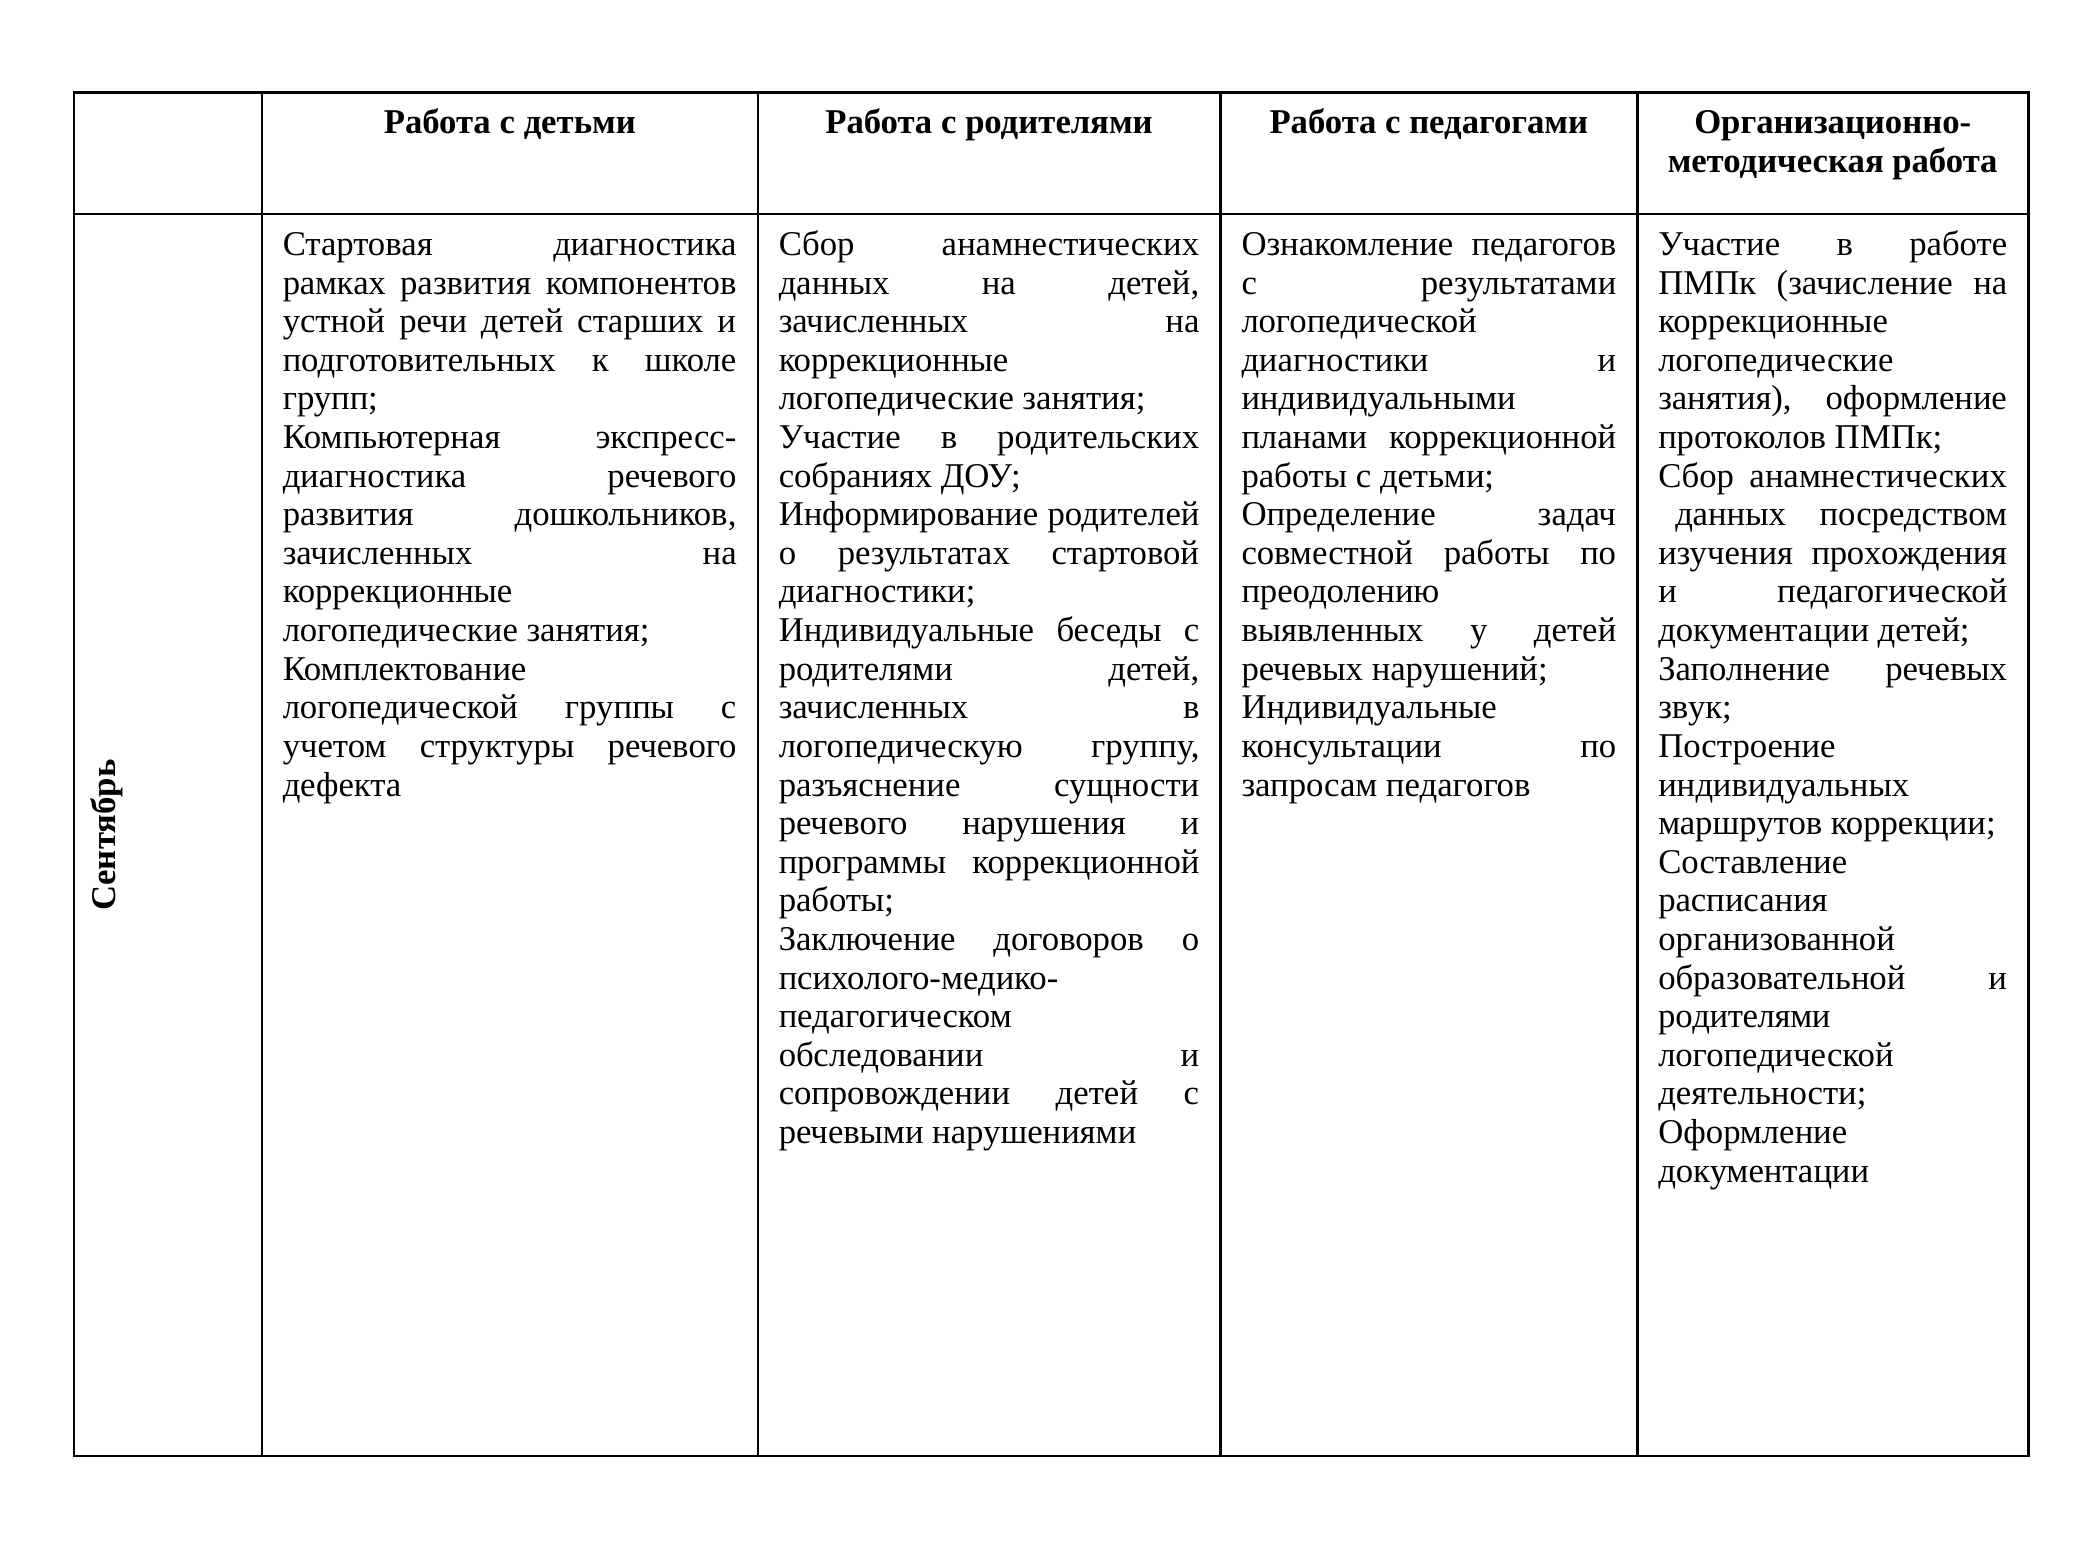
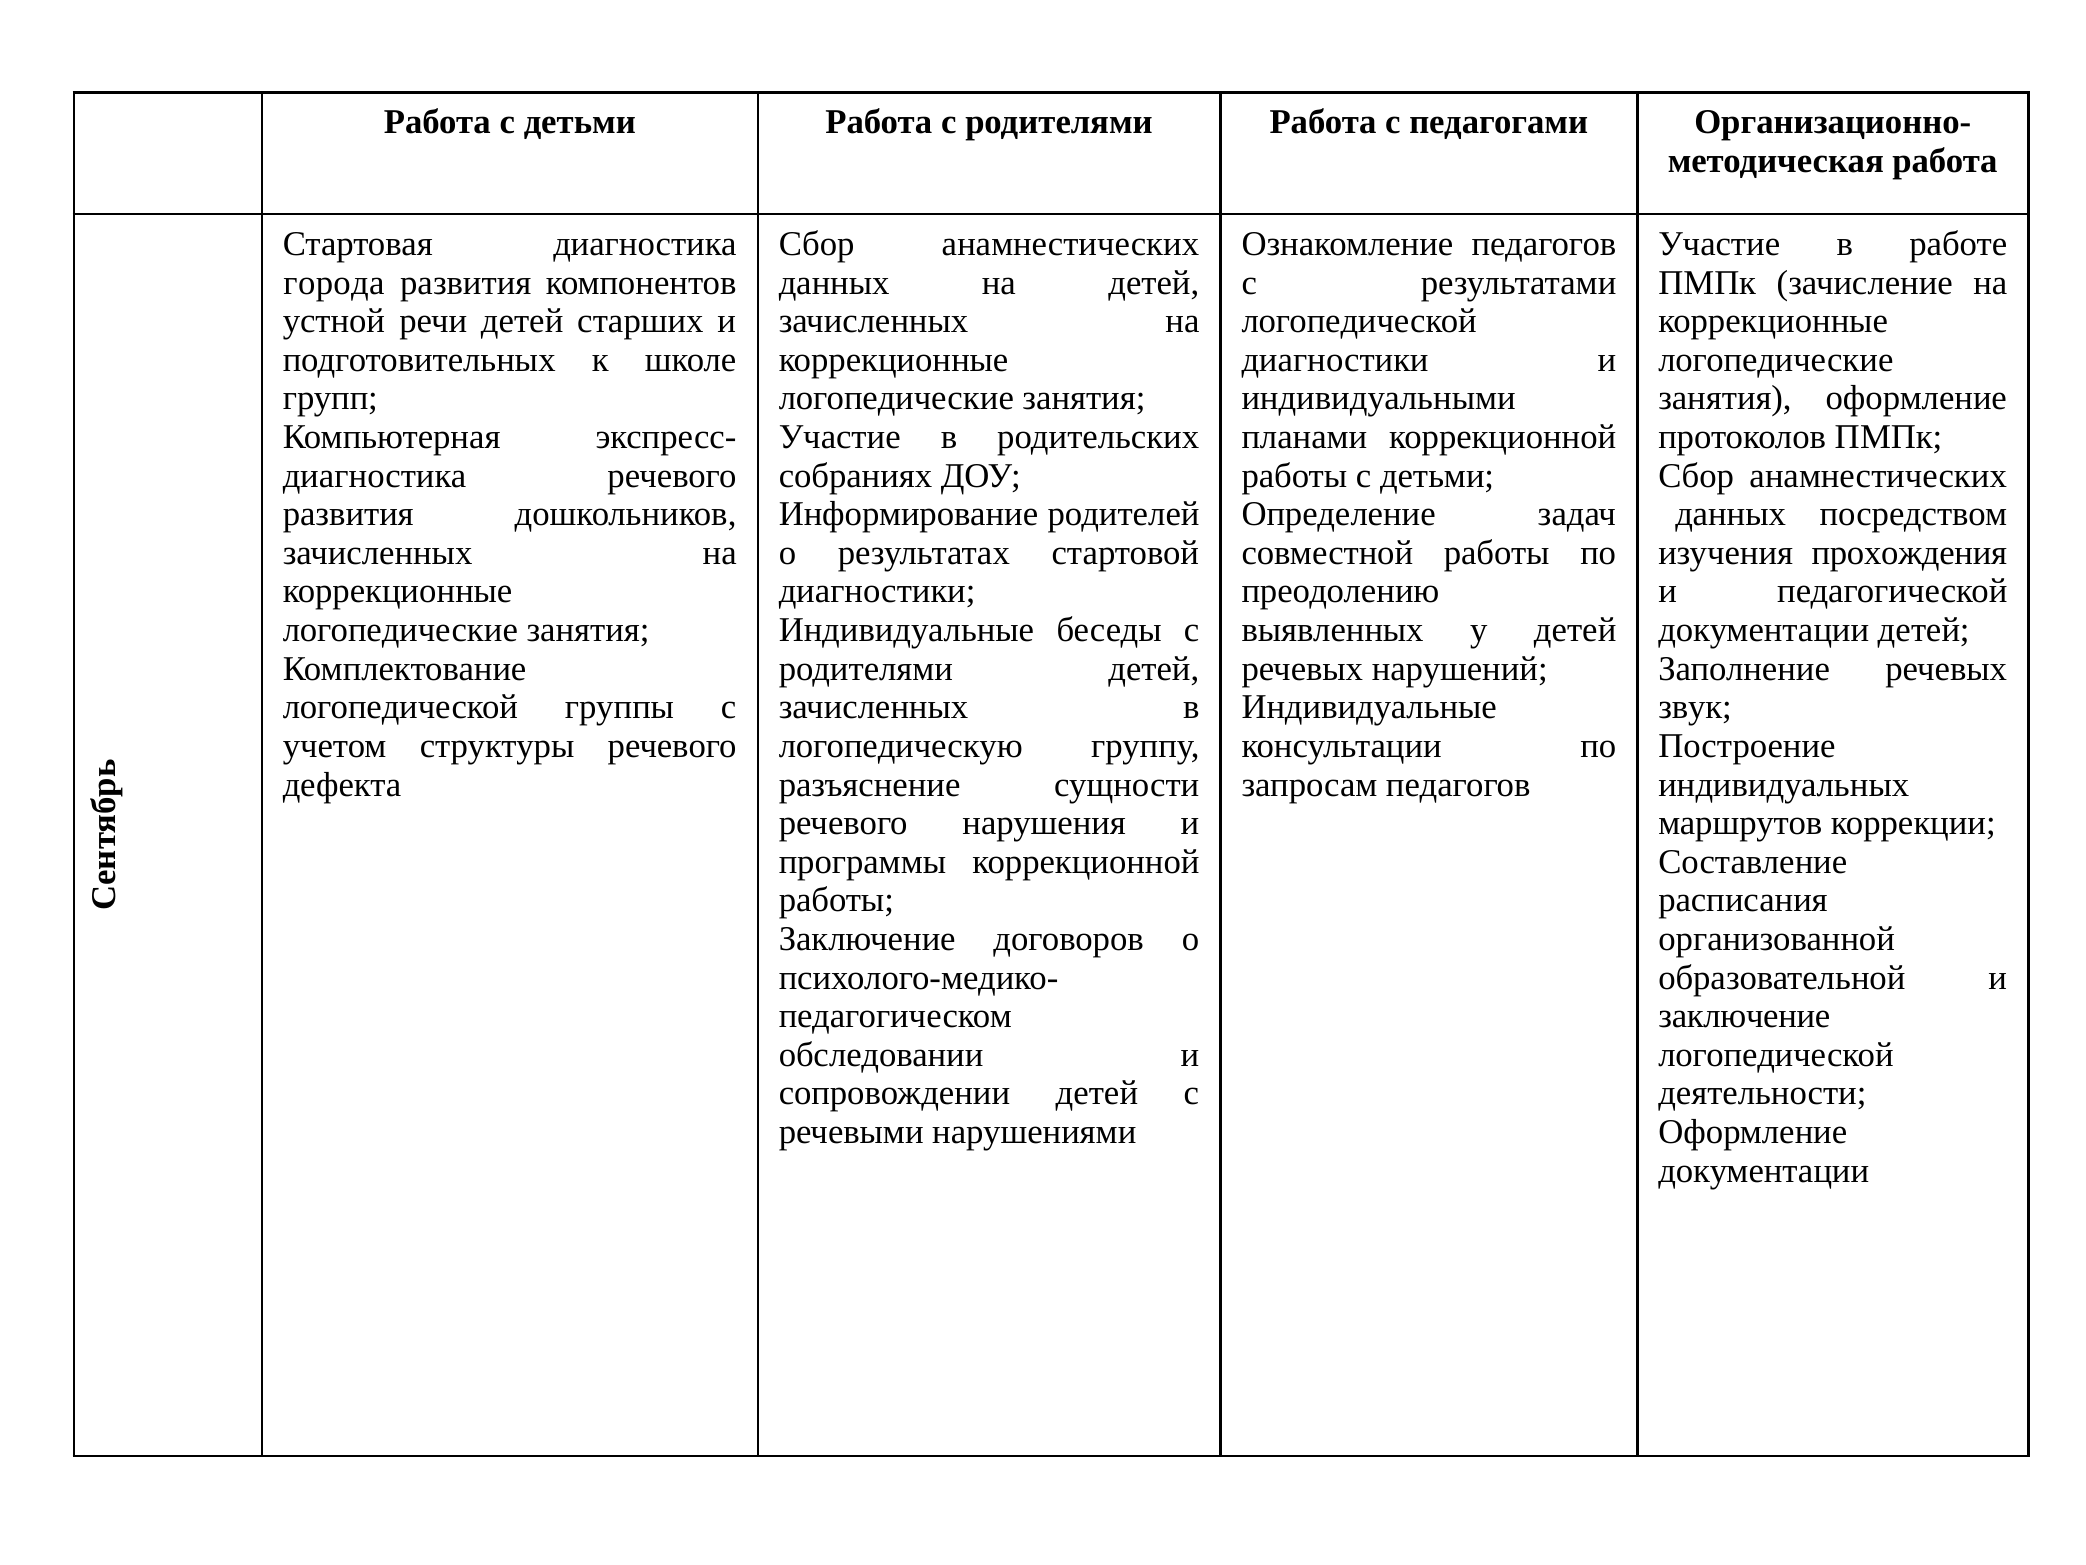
рамках: рамках -> города (334, 283)
родителями: родителями -> заключение (1744, 1016)
